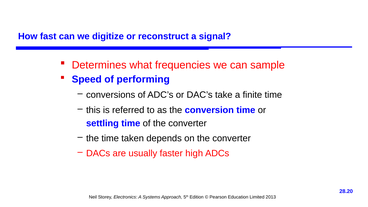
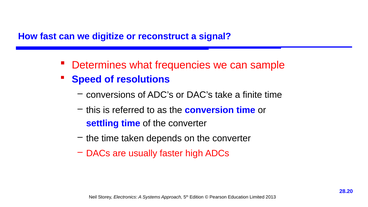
performing: performing -> resolutions (143, 79)
